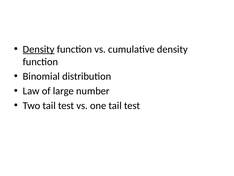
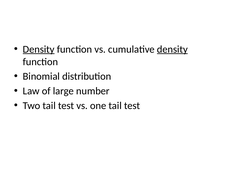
density underline: none -> present (172, 49)
